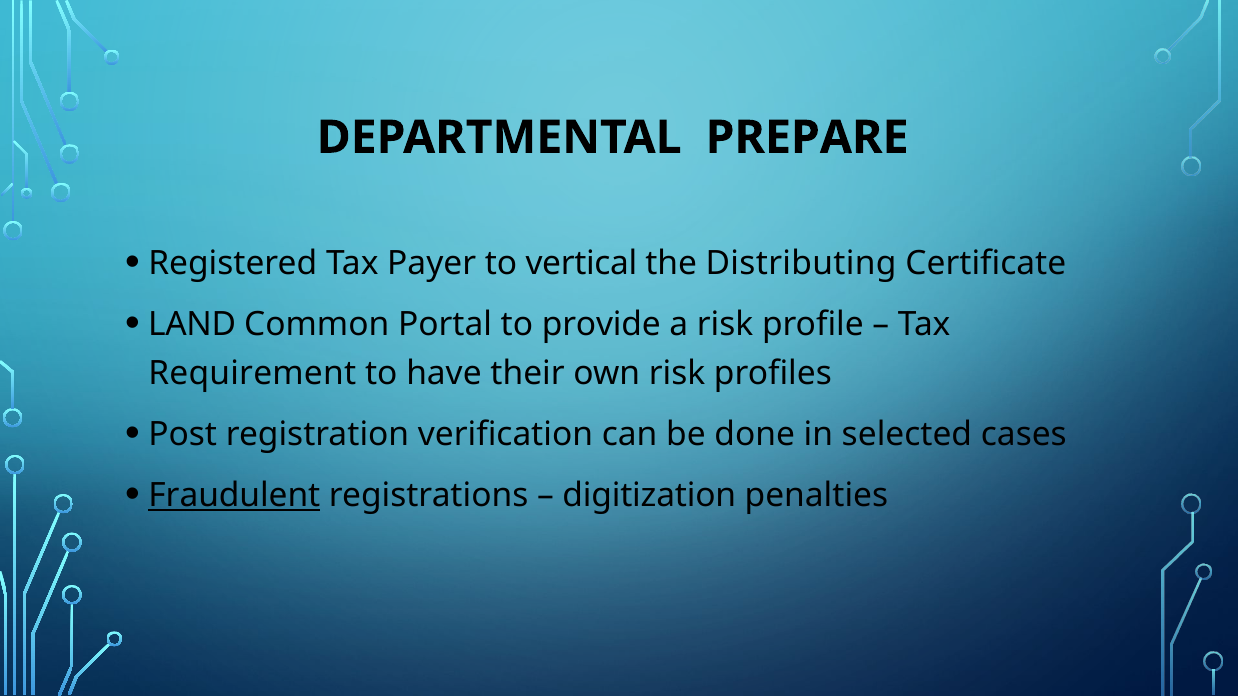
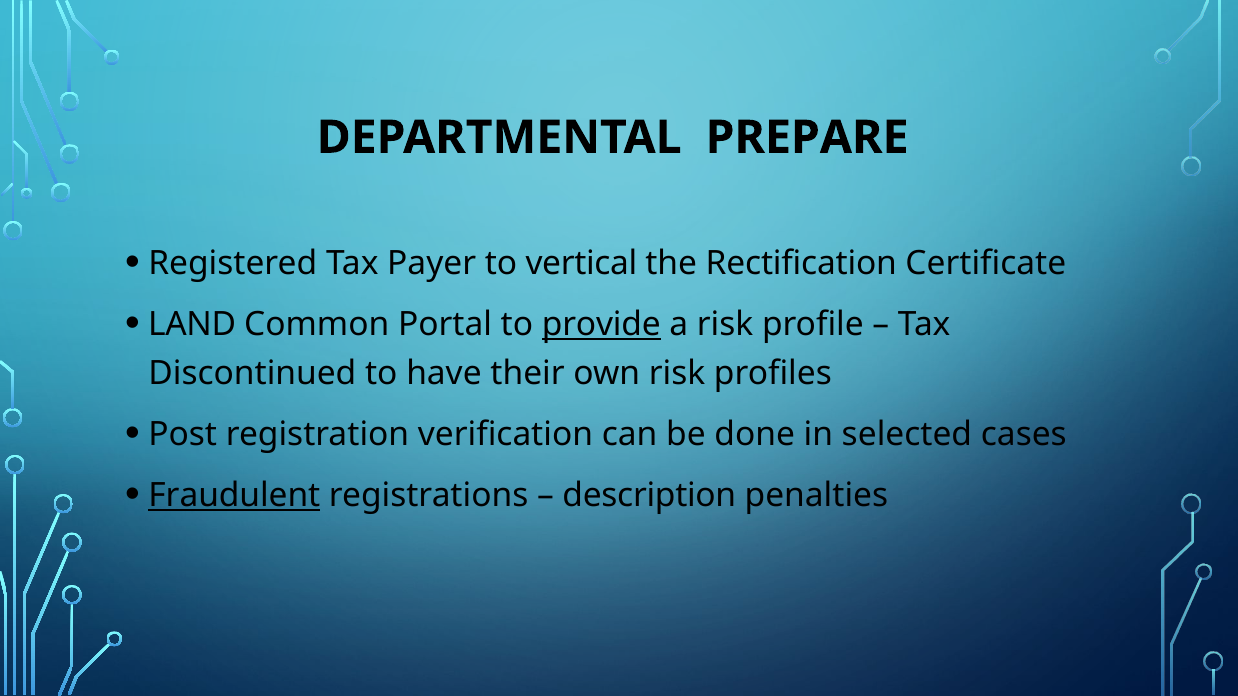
Distributing: Distributing -> Rectification (801, 264)
provide underline: none -> present (601, 325)
Requirement: Requirement -> Discontinued (252, 373)
digitization: digitization -> description (649, 496)
